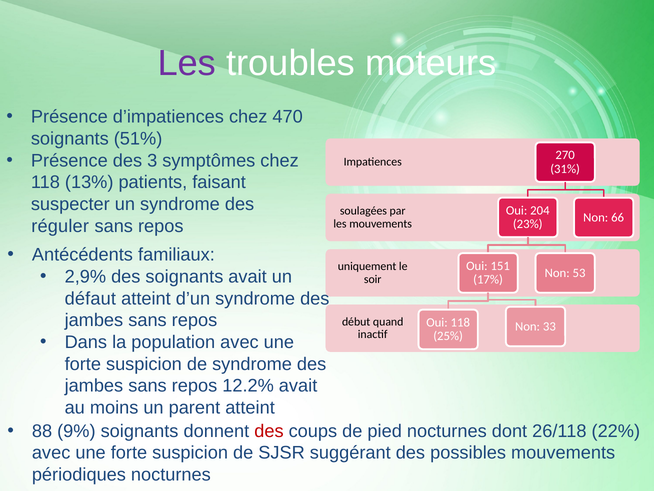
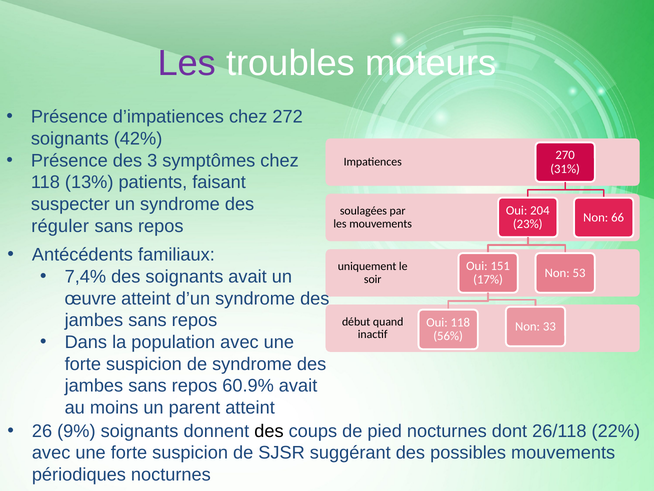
470: 470 -> 272 (288, 117)
51%: 51% -> 42% (138, 139)
2,9%: 2,9% -> 7,4% (85, 277)
défaut: défaut -> œuvre (91, 298)
25%: 25% -> 56% (448, 336)
12.2%: 12.2% -> 60.9% (248, 386)
88: 88 -> 26 (42, 431)
des colour: red -> black (269, 431)
